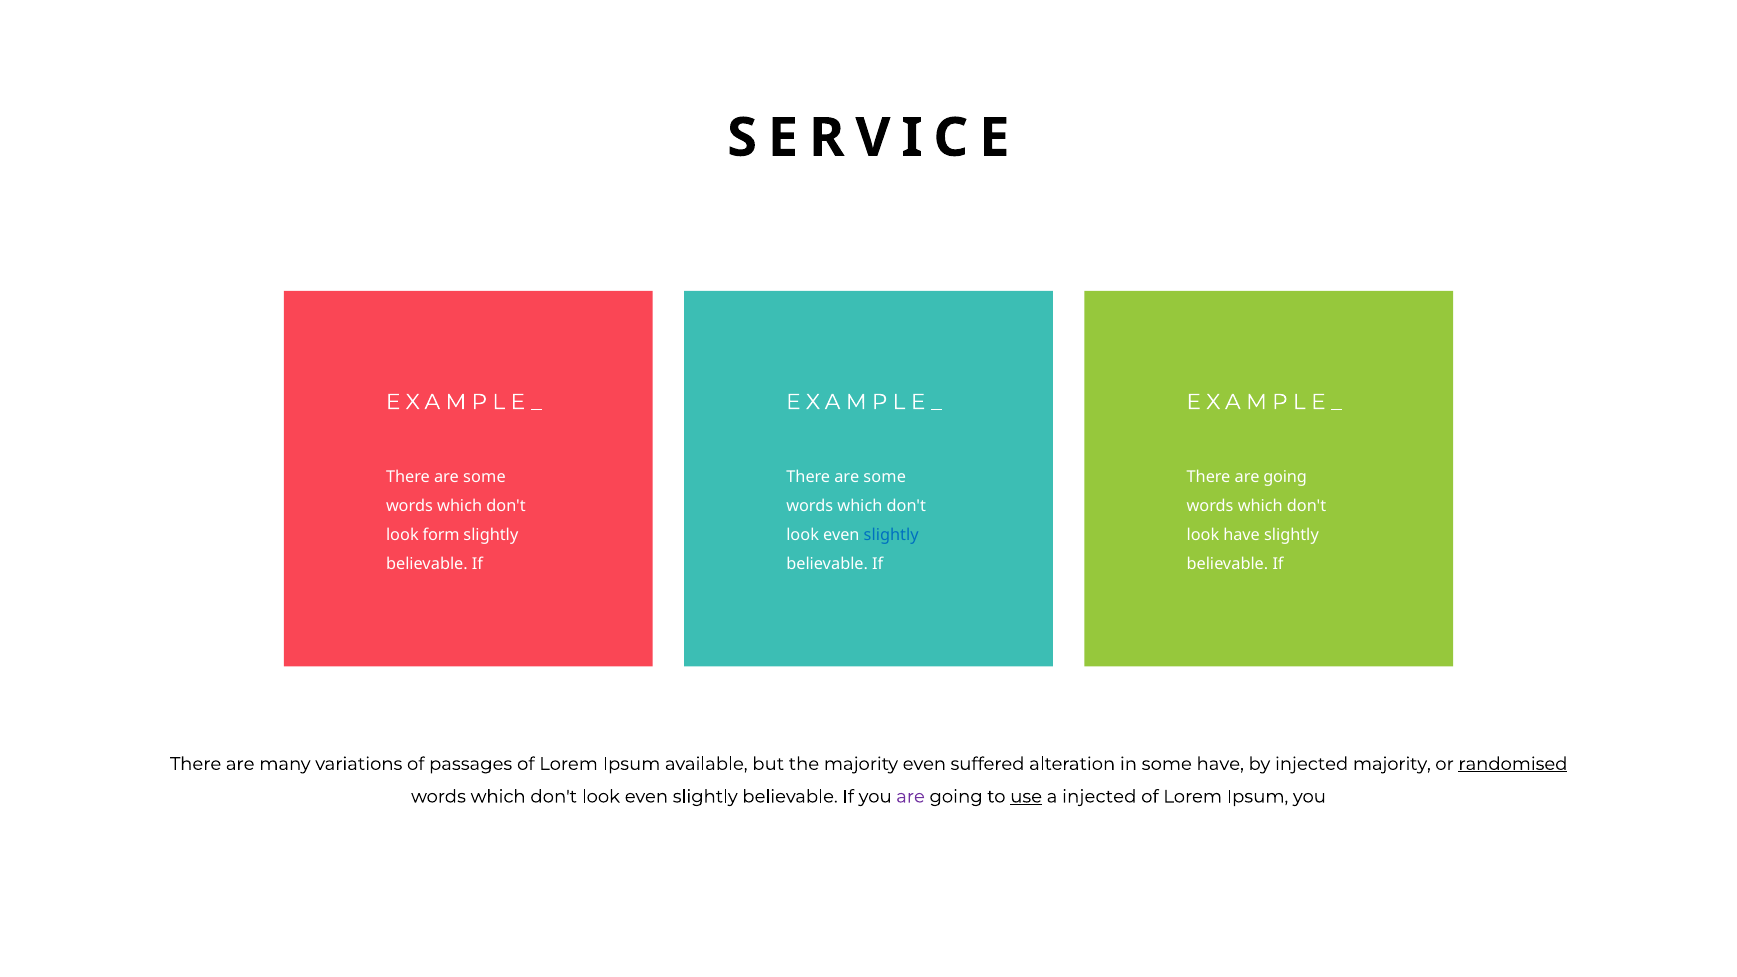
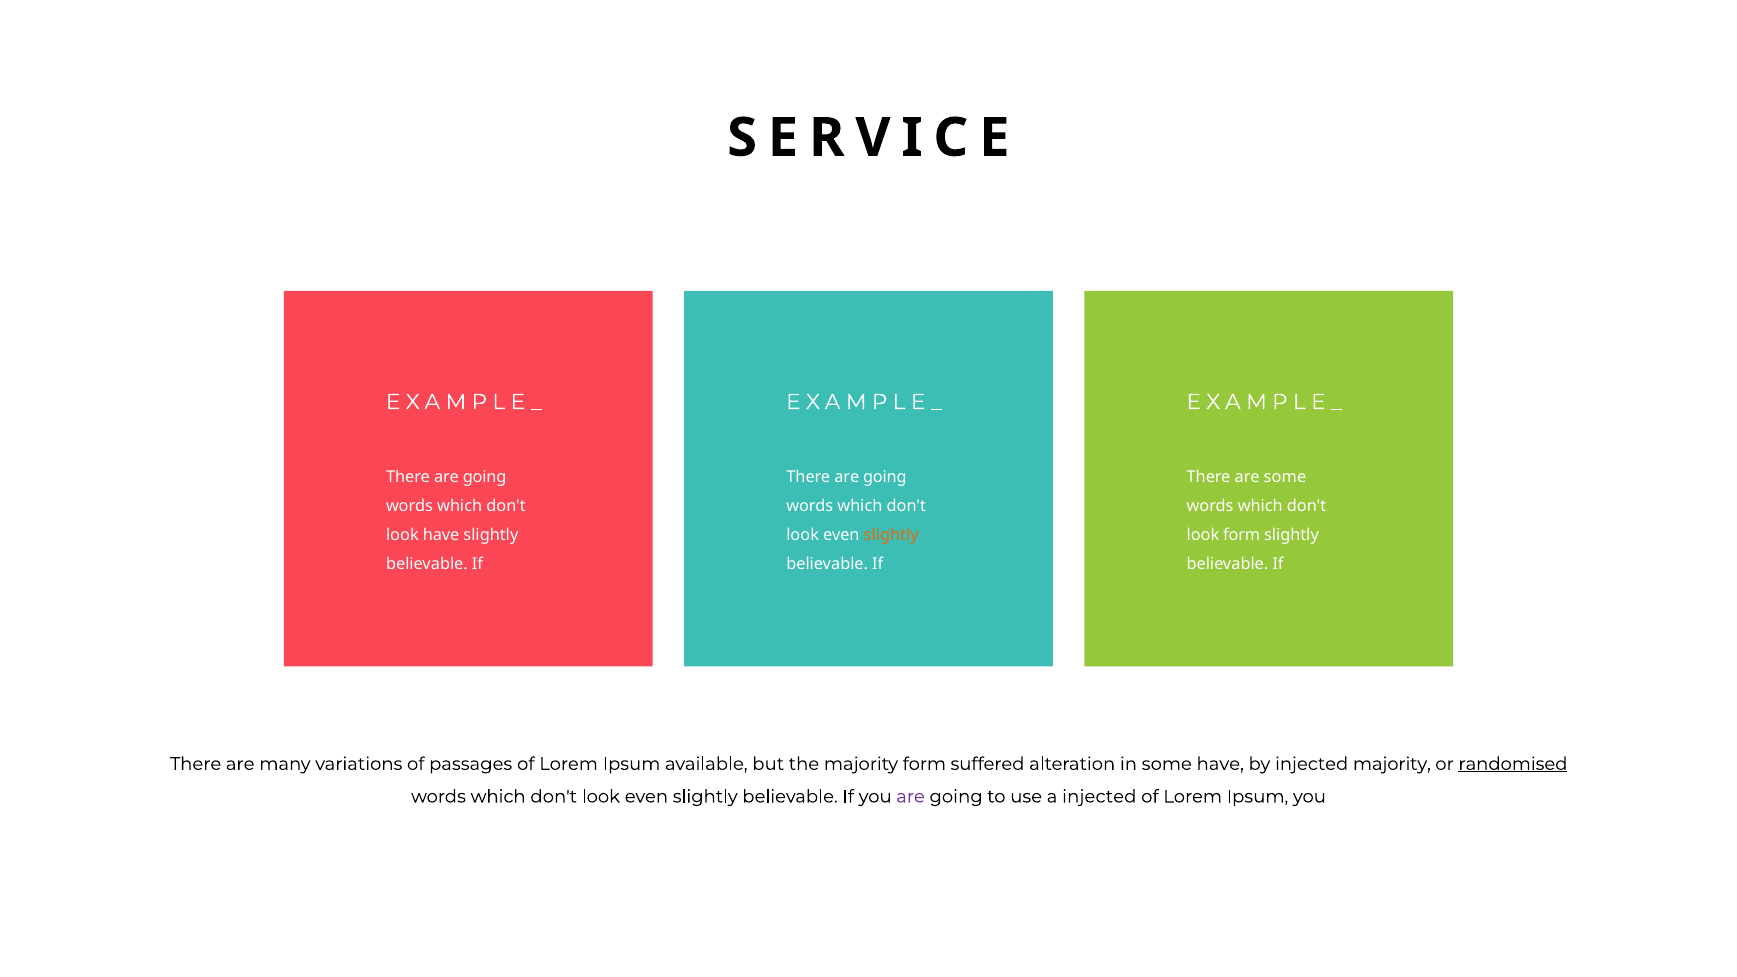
some: some -> going (485, 477)
some: some -> going (885, 477)
There are going: going -> some (1285, 477)
look form: form -> have (441, 535)
slightly colour: blue -> orange (891, 535)
look have: have -> form (1242, 535)
majority even: even -> form (924, 764)
use underline: present -> none (1026, 797)
